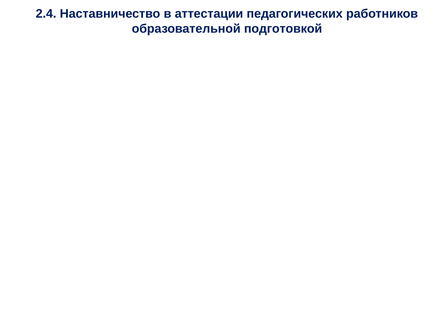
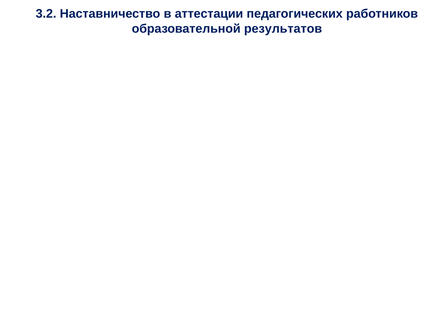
2.4: 2.4 -> 3.2 (46, 14)
подготовкой: подготовкой -> результатов (283, 29)
